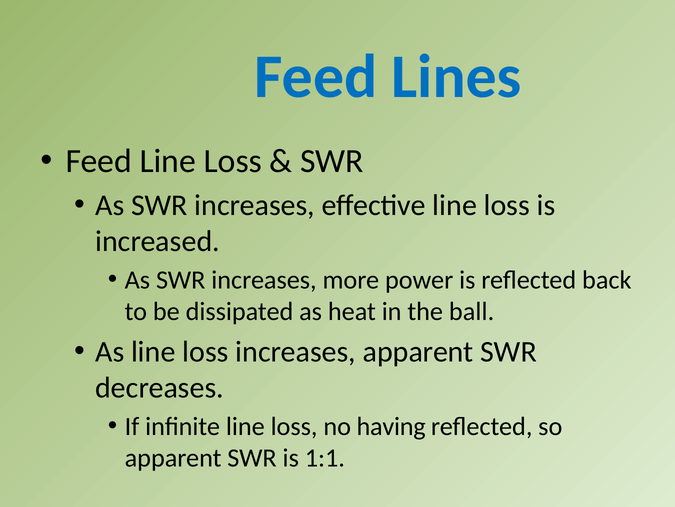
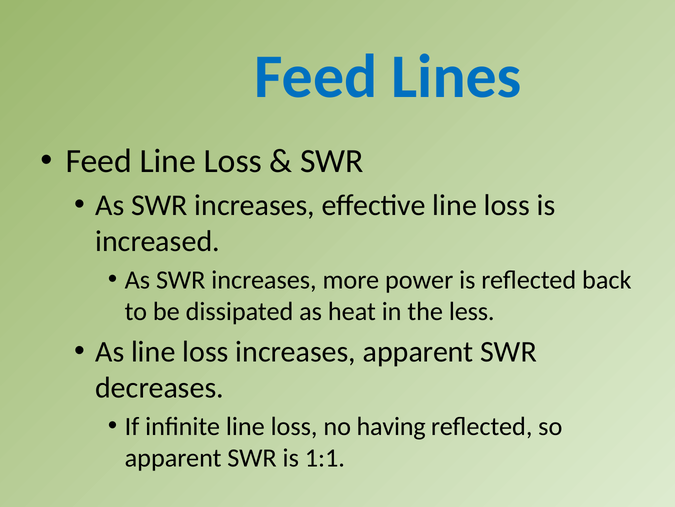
ball: ball -> less (472, 311)
